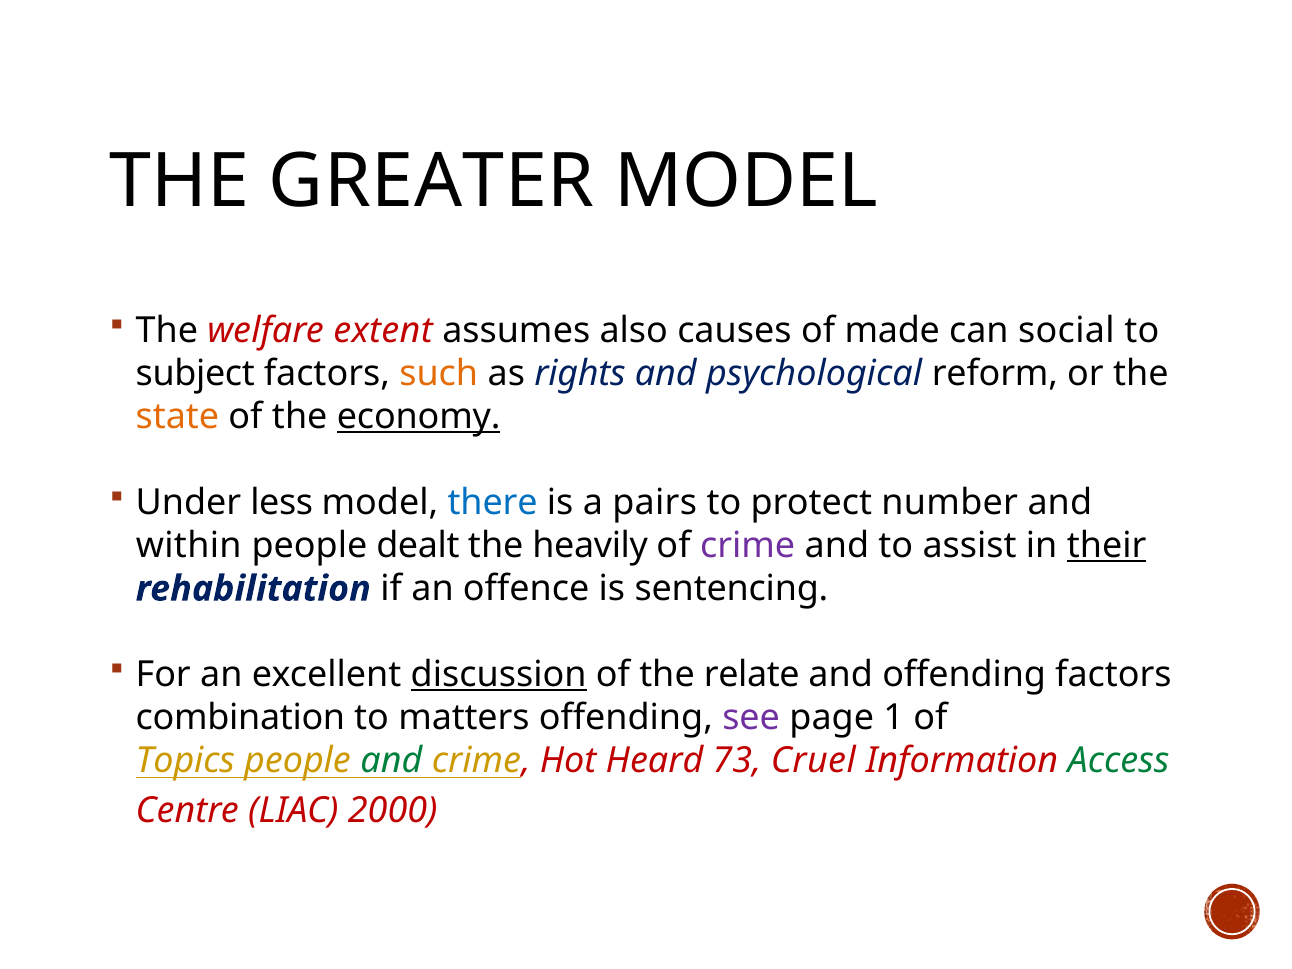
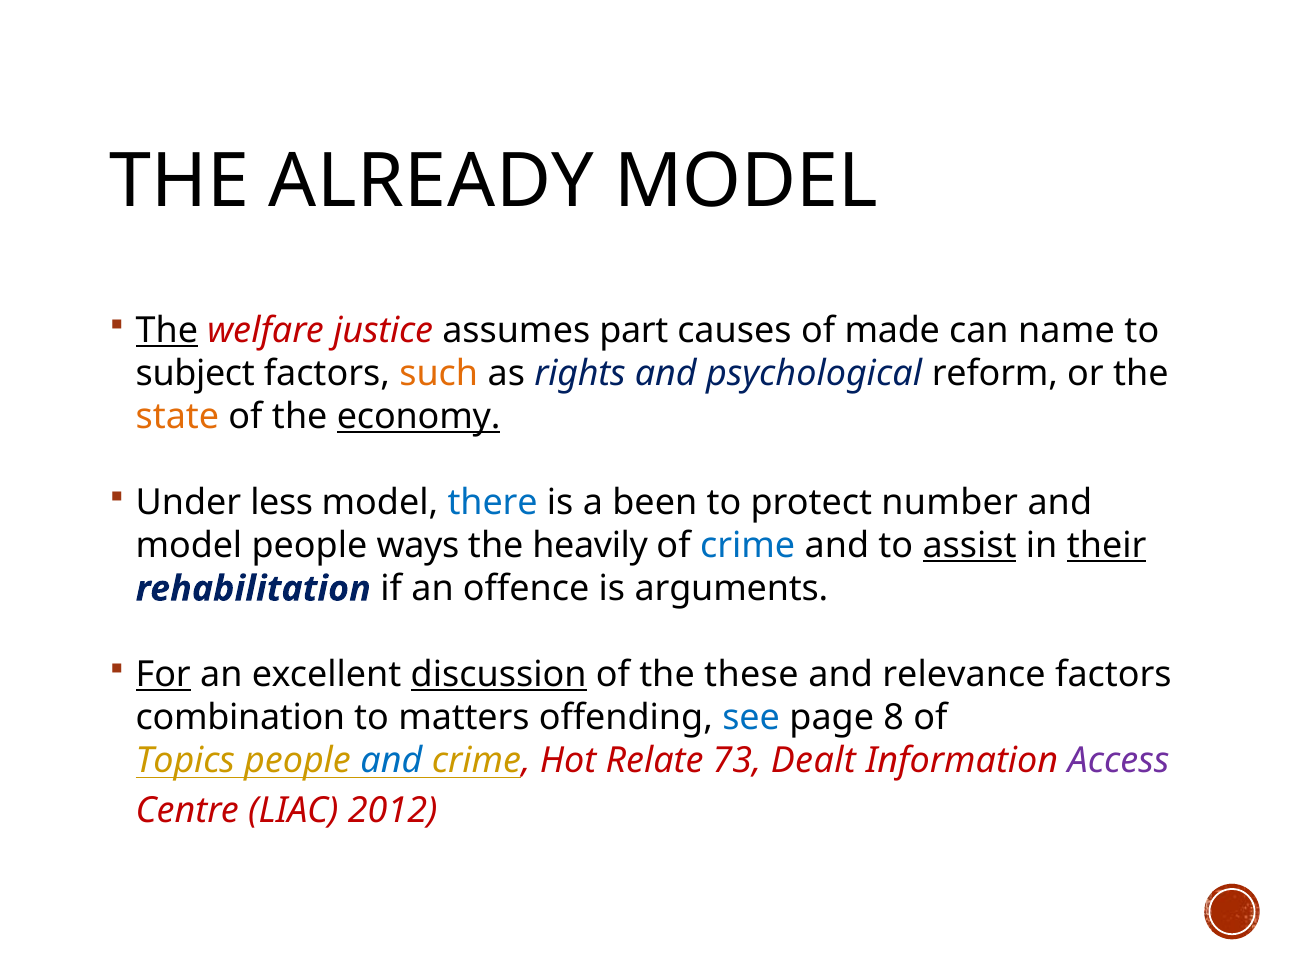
GREATER: GREATER -> ALREADY (432, 182)
The underline: none -> present (167, 330)
extent: extent -> justice (383, 330)
also: also -> part (634, 330)
social: social -> name (1066, 330)
pairs: pairs -> been (655, 503)
within: within -> model (189, 546)
dealt: dealt -> ways (418, 546)
crime colour: purple -> blue (748, 546)
assist underline: none -> present (970, 546)
sentencing: sentencing -> arguments (731, 589)
For underline: none -> present (163, 675)
relate: relate -> these (751, 675)
and offending: offending -> relevance (964, 675)
see colour: purple -> blue (751, 718)
1: 1 -> 8 (894, 718)
and colour: green -> blue (391, 761)
Heard: Heard -> Relate (655, 761)
Cruel: Cruel -> Dealt (813, 761)
Access colour: green -> purple (1118, 761)
2000: 2000 -> 2012 (393, 810)
